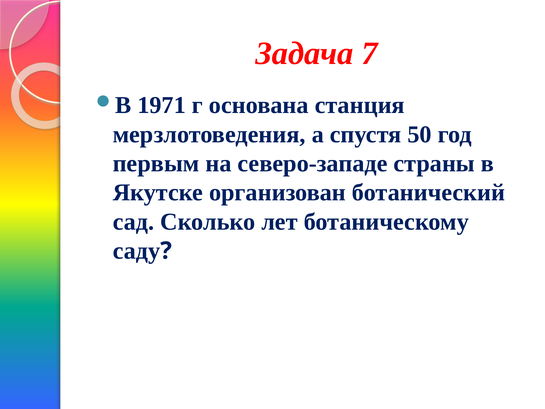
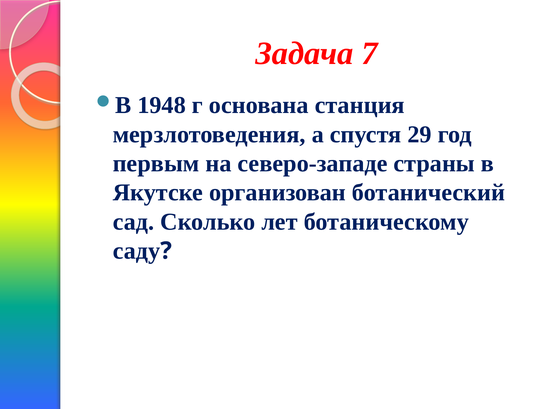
1971: 1971 -> 1948 (162, 105)
50: 50 -> 29 (420, 134)
